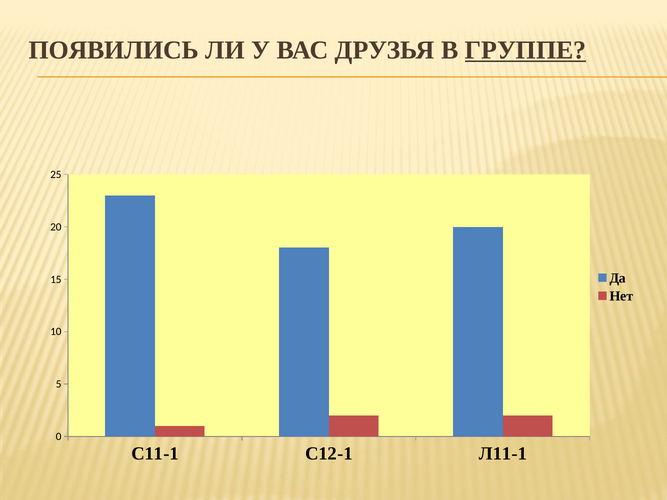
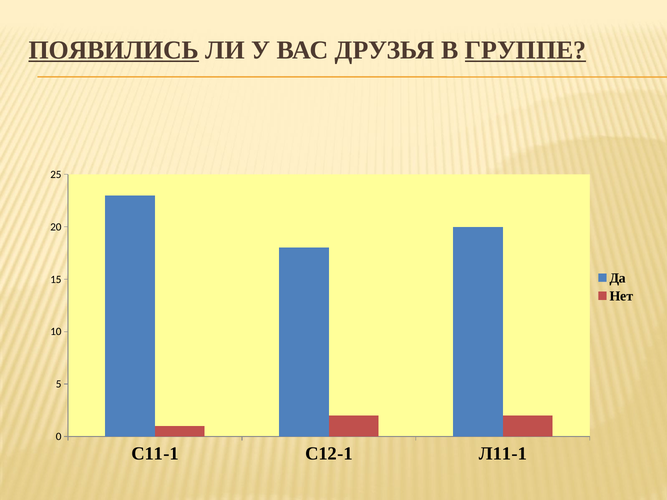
ПОЯВИЛИСЬ underline: none -> present (114, 50)
